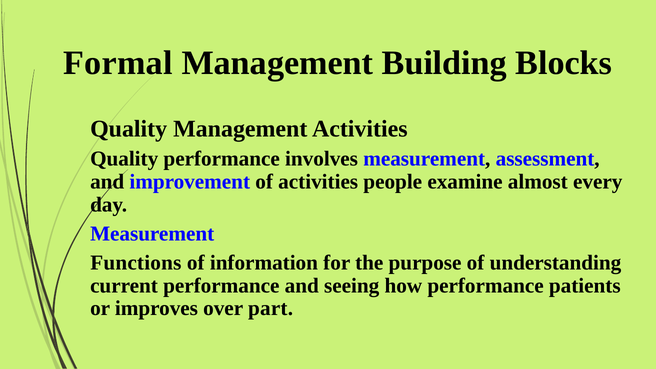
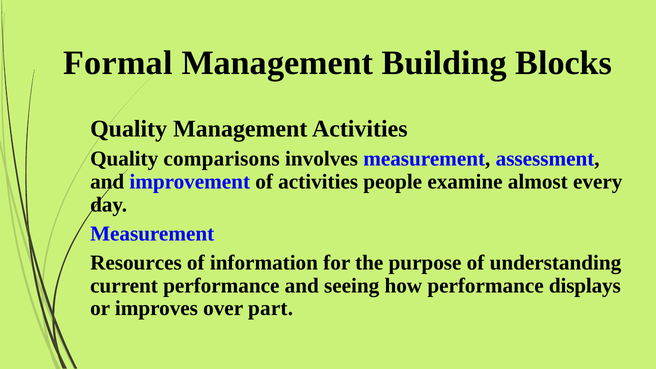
Quality performance: performance -> comparisons (222, 159)
Functions: Functions -> Resources (136, 263)
patients: patients -> displays (585, 286)
